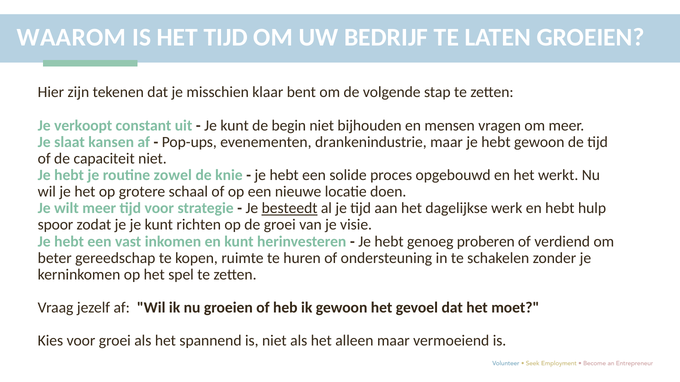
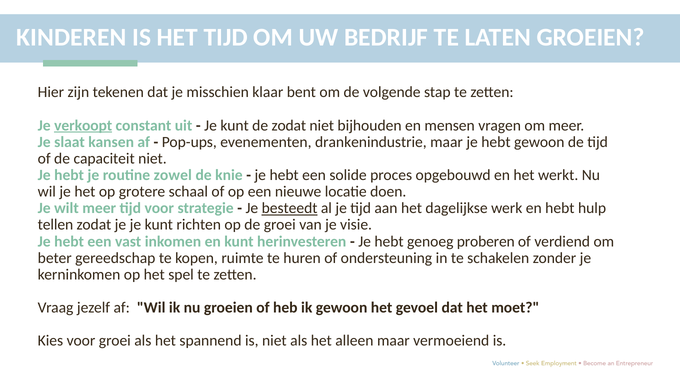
WAAROM: WAAROM -> KINDEREN (71, 37)
verkoopt underline: none -> present (83, 126)
de begin: begin -> zodat (289, 126)
spoor: spoor -> tellen (55, 225)
